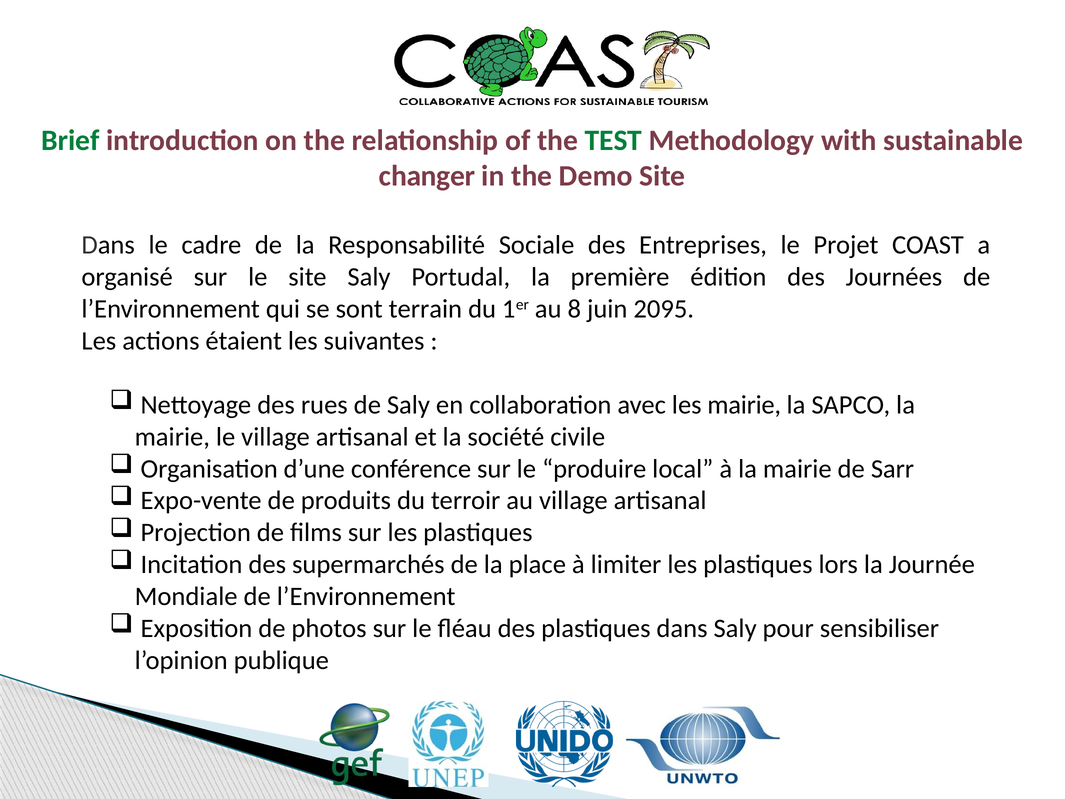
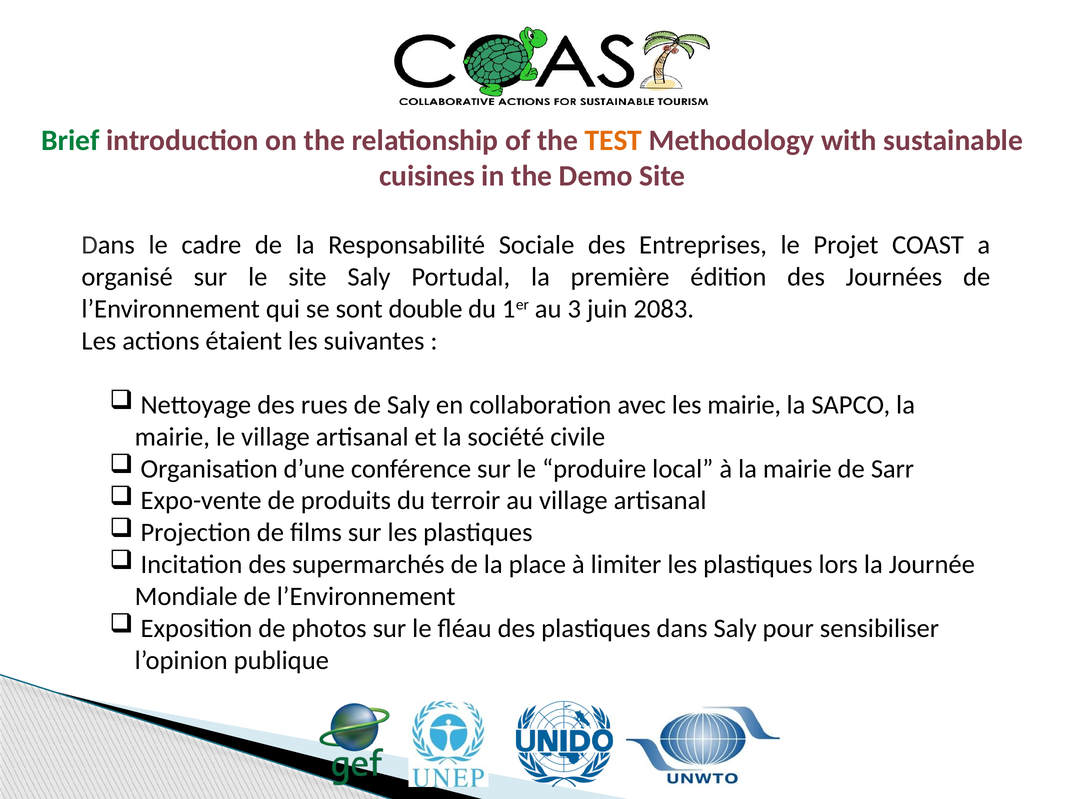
TEST colour: green -> orange (613, 140)
changer: changer -> cuisines (427, 176)
terrain: terrain -> double (426, 309)
8: 8 -> 3 (574, 309)
2095: 2095 -> 2083 (664, 309)
